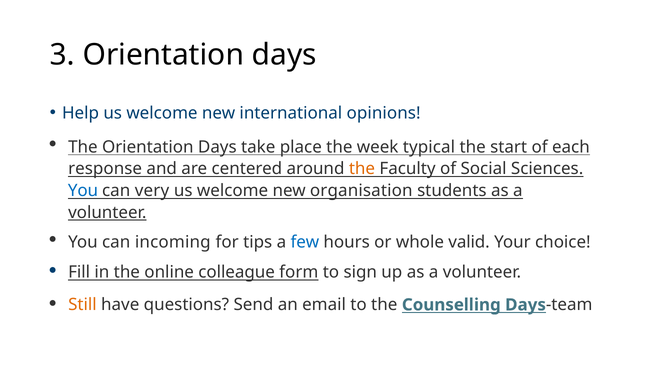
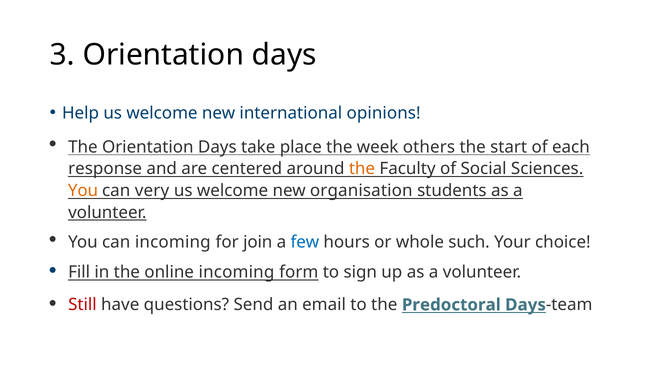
typical: typical -> others (429, 147)
You colour: blue -> orange (83, 191)
tips: tips -> join (258, 242)
valid: valid -> such (469, 242)
online colleague: colleague -> incoming (236, 272)
Still colour: orange -> red (82, 305)
Counselling: Counselling -> Predoctoral (451, 305)
